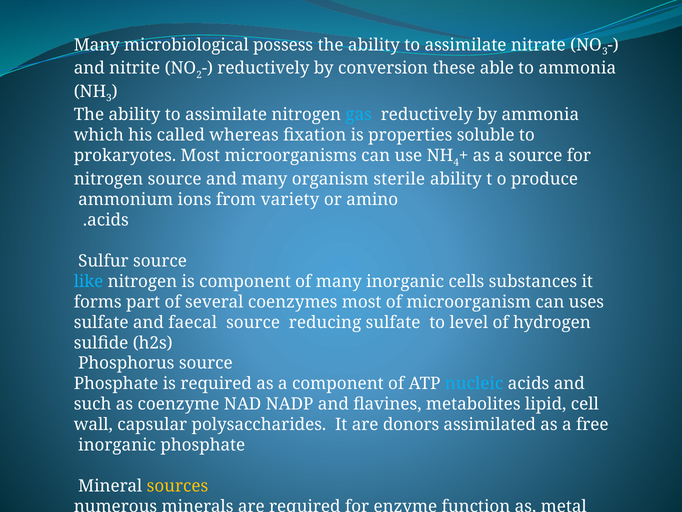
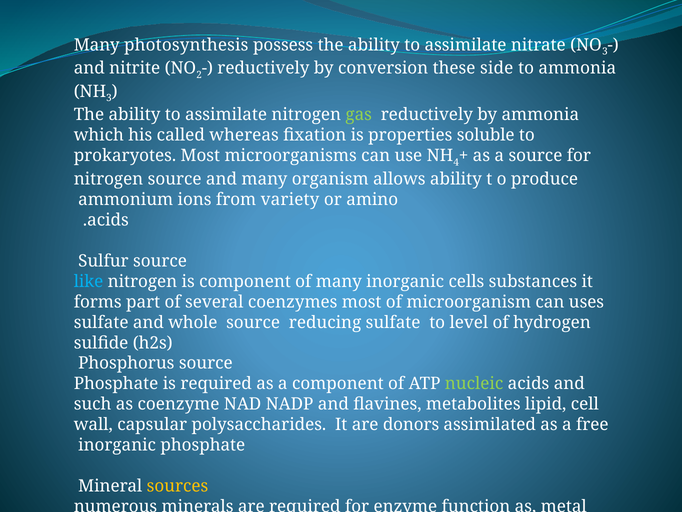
microbiological: microbiological -> photosynthesis (186, 45)
able: able -> side (497, 68)
gas colour: light blue -> light green (359, 115)
sterile: sterile -> allows (399, 179)
faecal: faecal -> whole (193, 322)
nucleic colour: light blue -> light green (474, 383)
